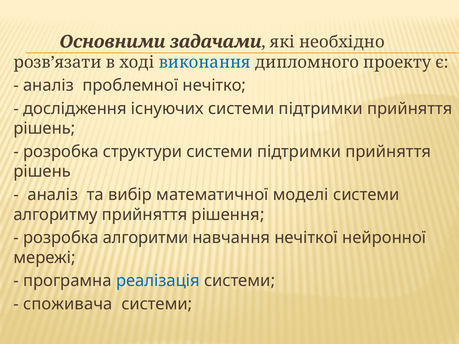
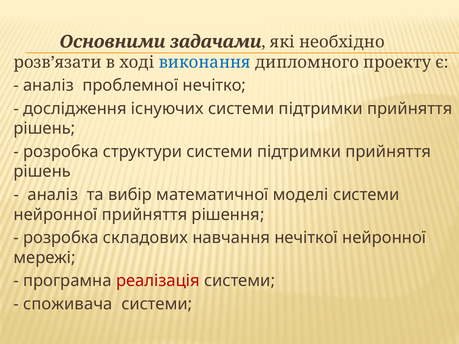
алгоритму: алгоритму -> нейронної (56, 215)
алгоритми: алгоритми -> складових (145, 238)
реалізація colour: blue -> red (158, 281)
